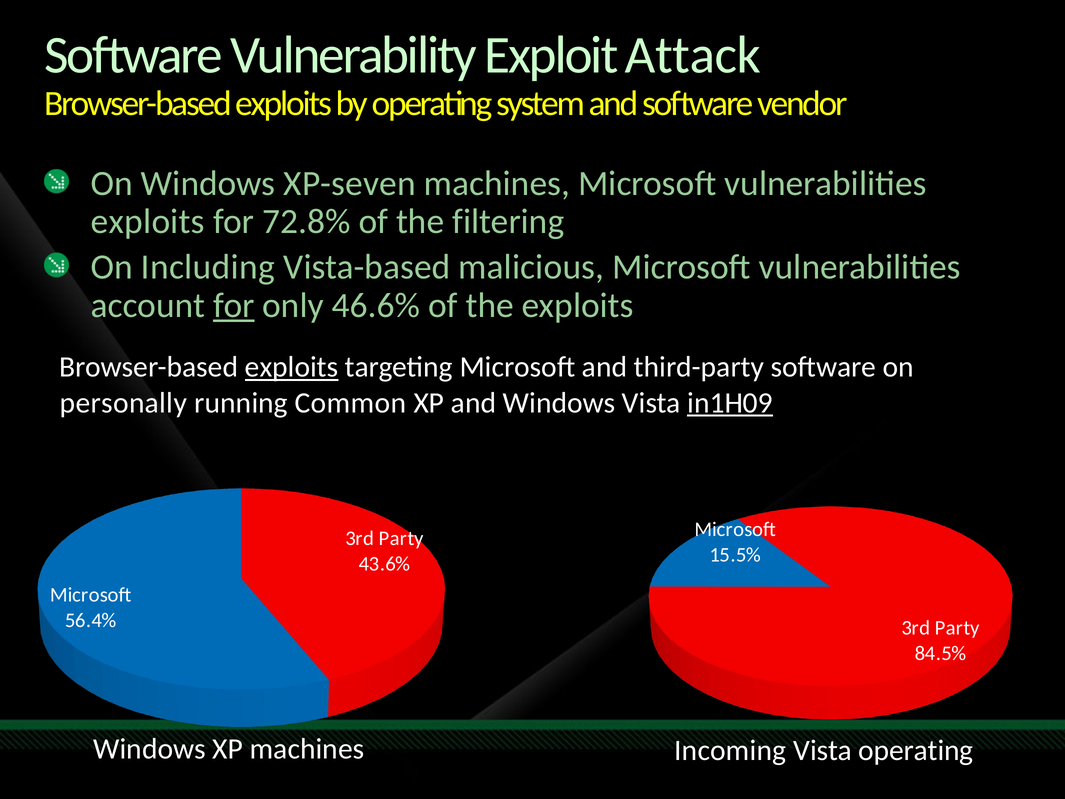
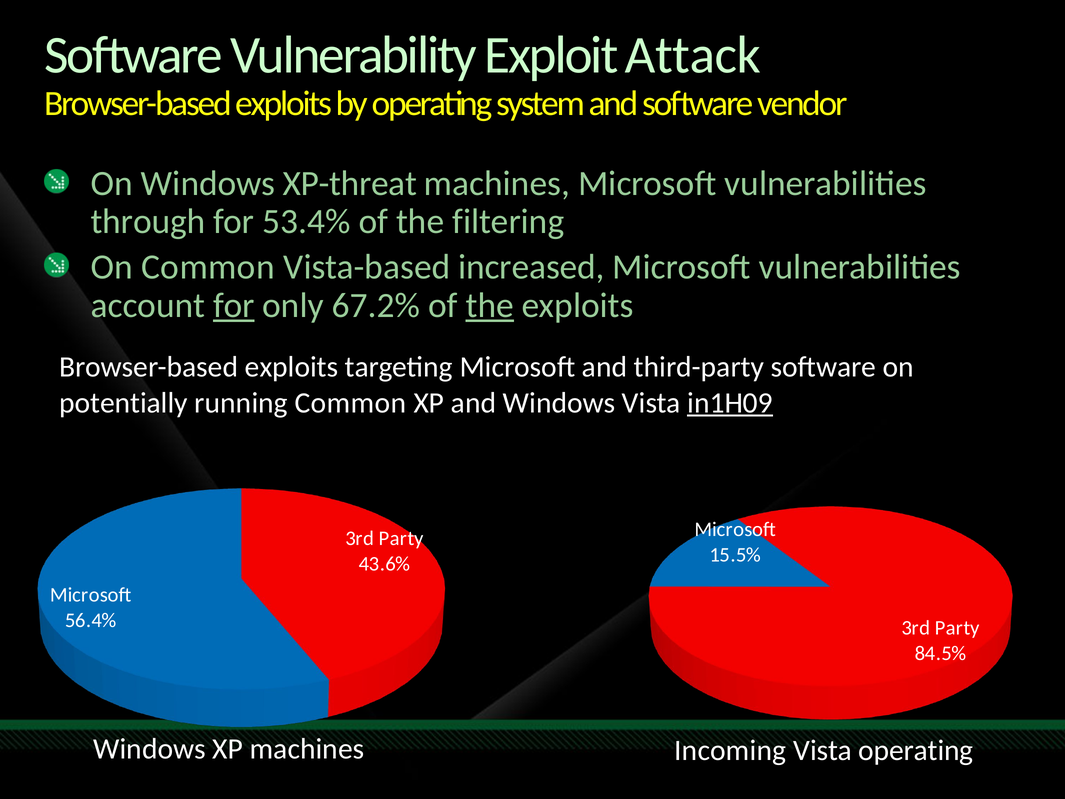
XP-seven: XP-seven -> XP-threat (350, 183)
exploits: exploits -> through (148, 222)
72.8%: 72.8% -> 53.4% (306, 222)
On Including: Including -> Common (208, 267)
malicious: malicious -> increased (531, 267)
46.6%: 46.6% -> 67.2% (376, 305)
the underline: none -> present (490, 305)
exploits underline: present -> none (292, 367)
personally: personally -> potentially (124, 403)
